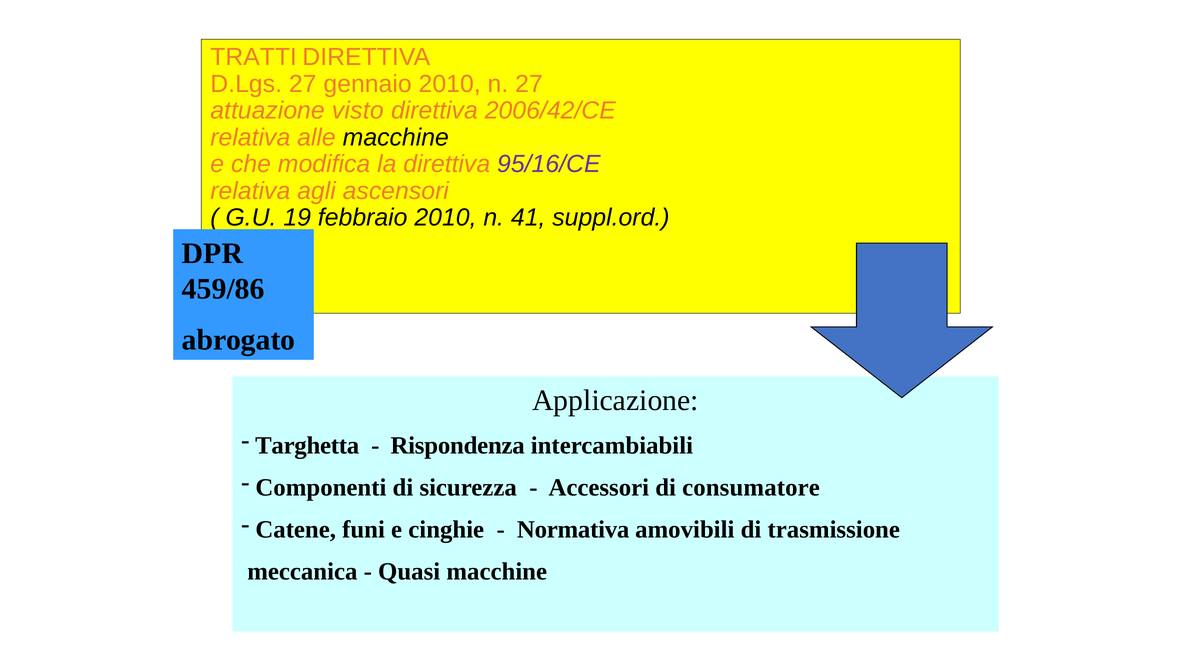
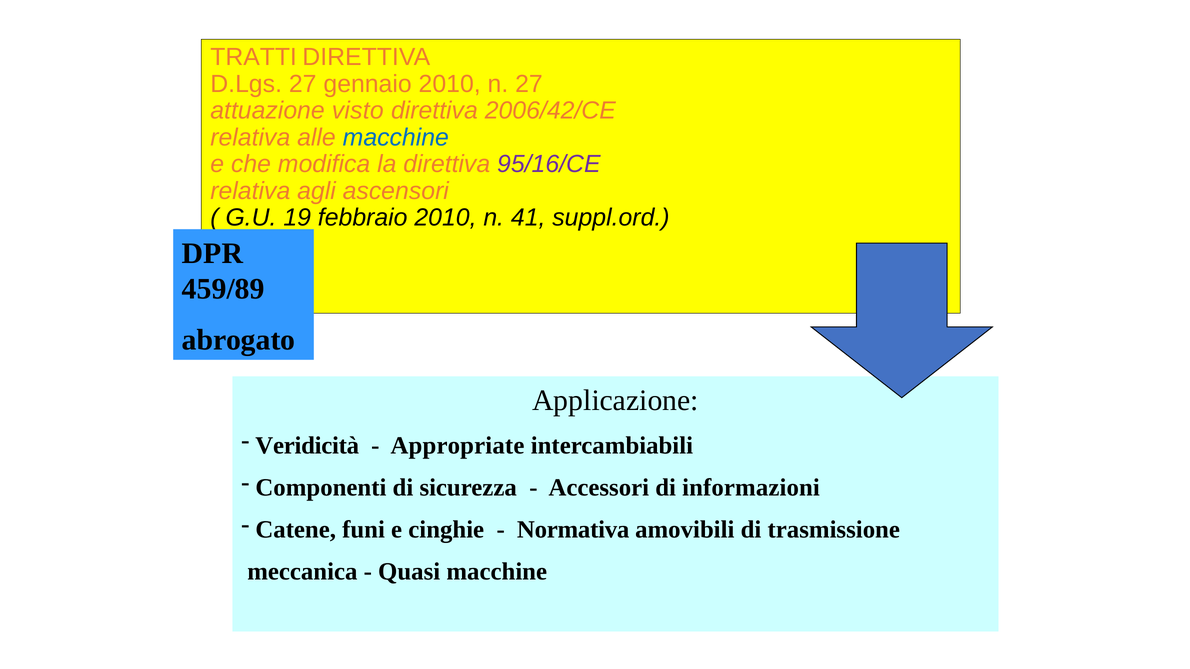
macchine colour: black -> blue (396, 138)
459/86: 459/86 -> 459/89 (223, 289)
Targhetta: Targhetta -> Veridicità (307, 446)
Rispondenza: Rispondenza -> Appropriate (457, 446)
consumatore: consumatore -> informazioni (751, 488)
